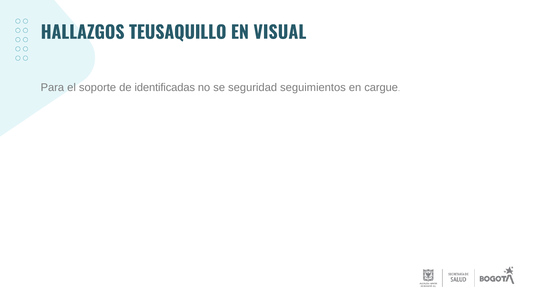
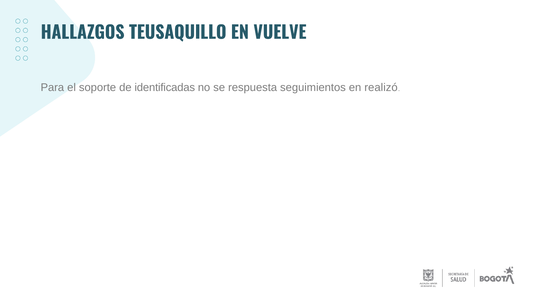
VISUAL: VISUAL -> VUELVE (280, 33)
seguridad: seguridad -> respuesta (253, 88)
cargue: cargue -> realizó (381, 88)
